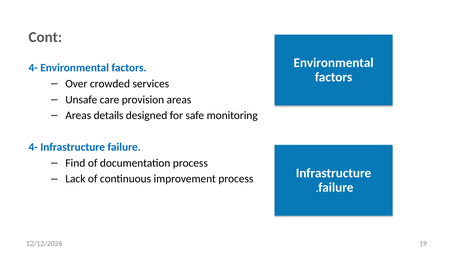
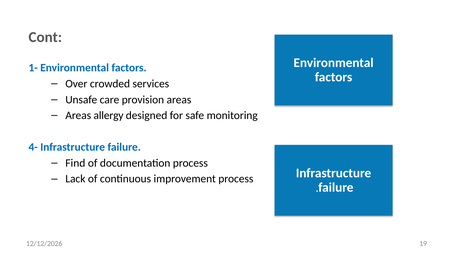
4-: 4- -> 1- (33, 68)
details: details -> allergy (109, 115)
